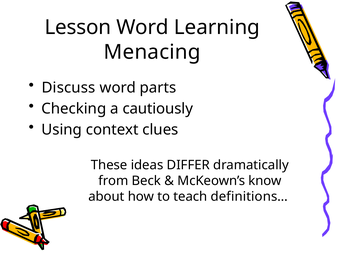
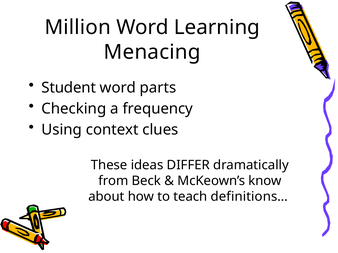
Lesson: Lesson -> Million (78, 27)
Discuss: Discuss -> Student (69, 88)
cautiously: cautiously -> frequency (158, 109)
